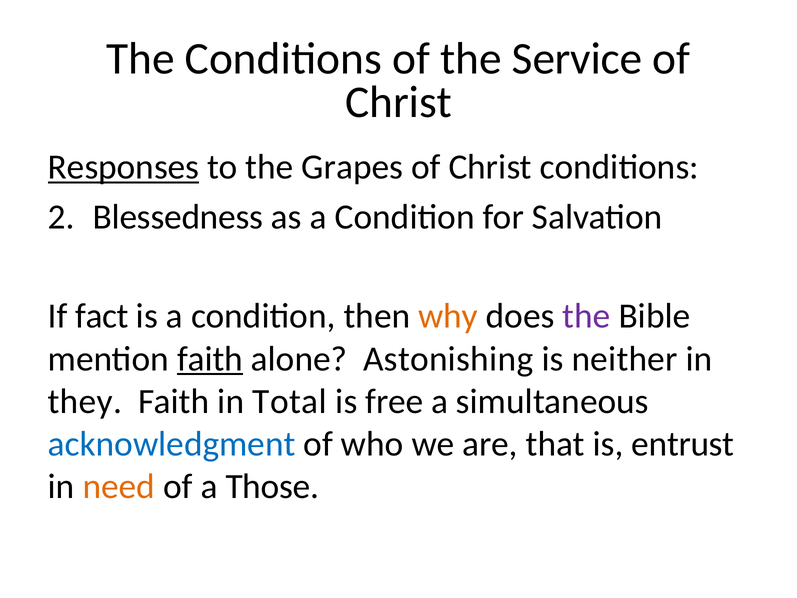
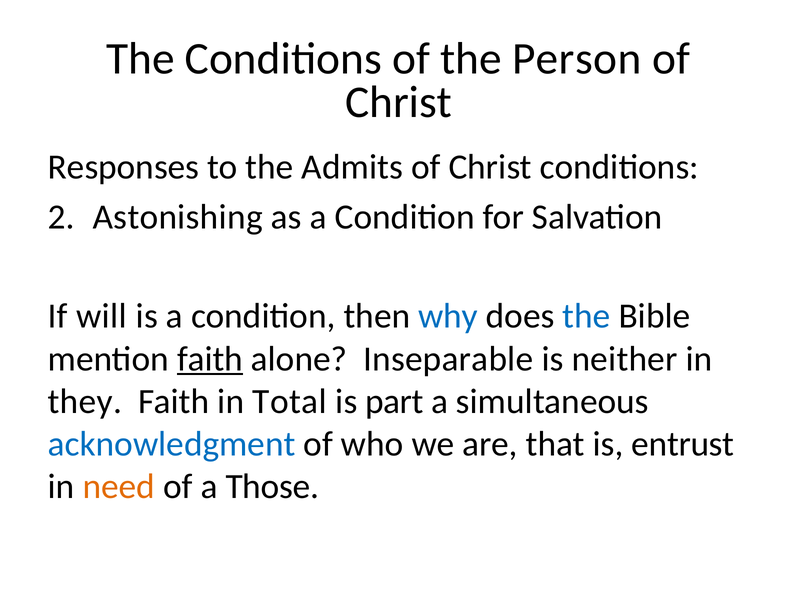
Service: Service -> Person (577, 59)
Responses underline: present -> none (124, 167)
Grapes: Grapes -> Admits (352, 167)
Blessedness: Blessedness -> Astonishing (178, 217)
fact: fact -> will (102, 316)
why colour: orange -> blue (448, 316)
the colour: purple -> blue (587, 316)
Astonishing: Astonishing -> Inseparable (448, 359)
free: free -> part (394, 401)
